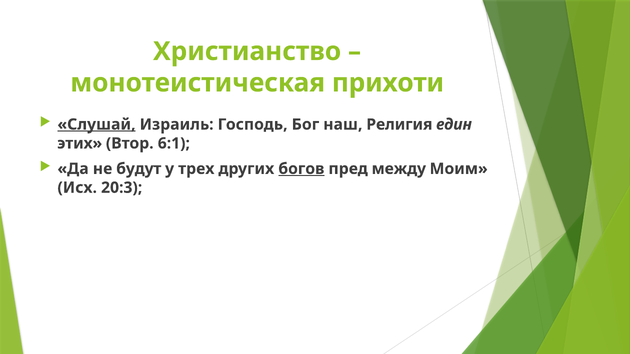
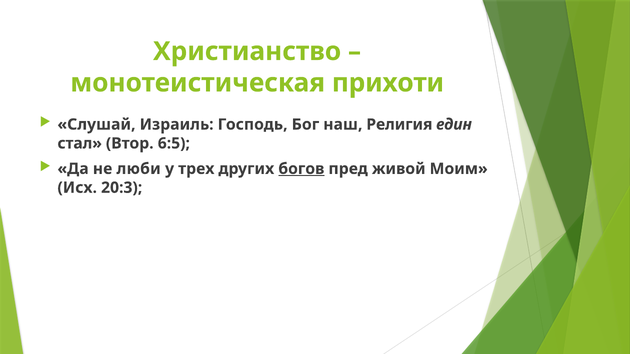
Слушай underline: present -> none (96, 125)
этих: этих -> стал (80, 143)
6:1: 6:1 -> 6:5 (174, 143)
будут: будут -> люби (139, 169)
между: между -> живой (399, 169)
